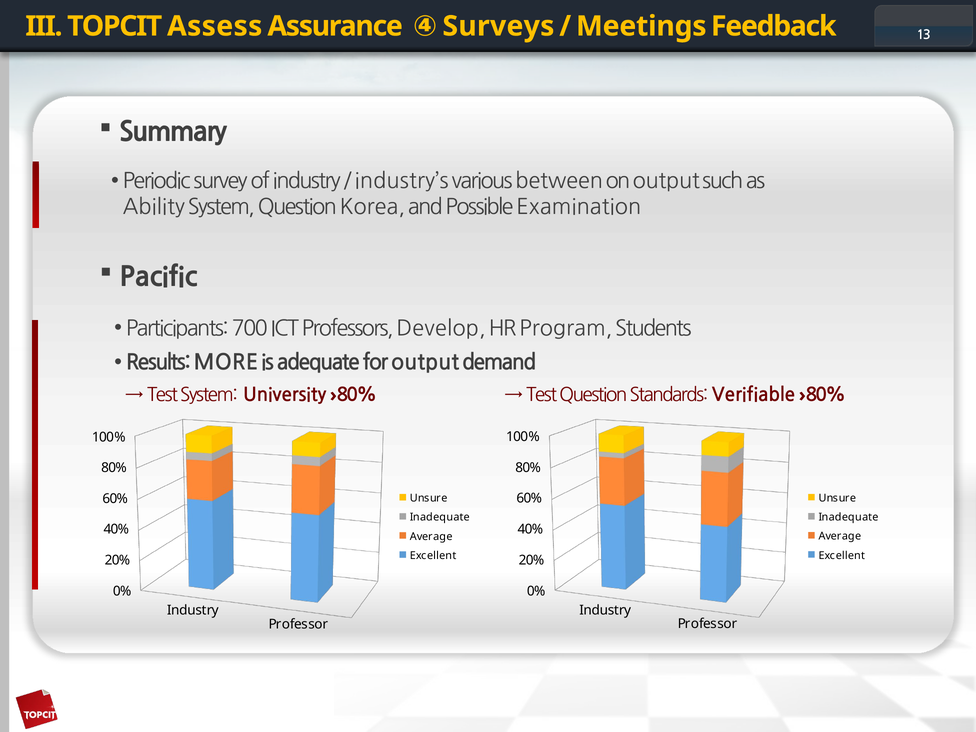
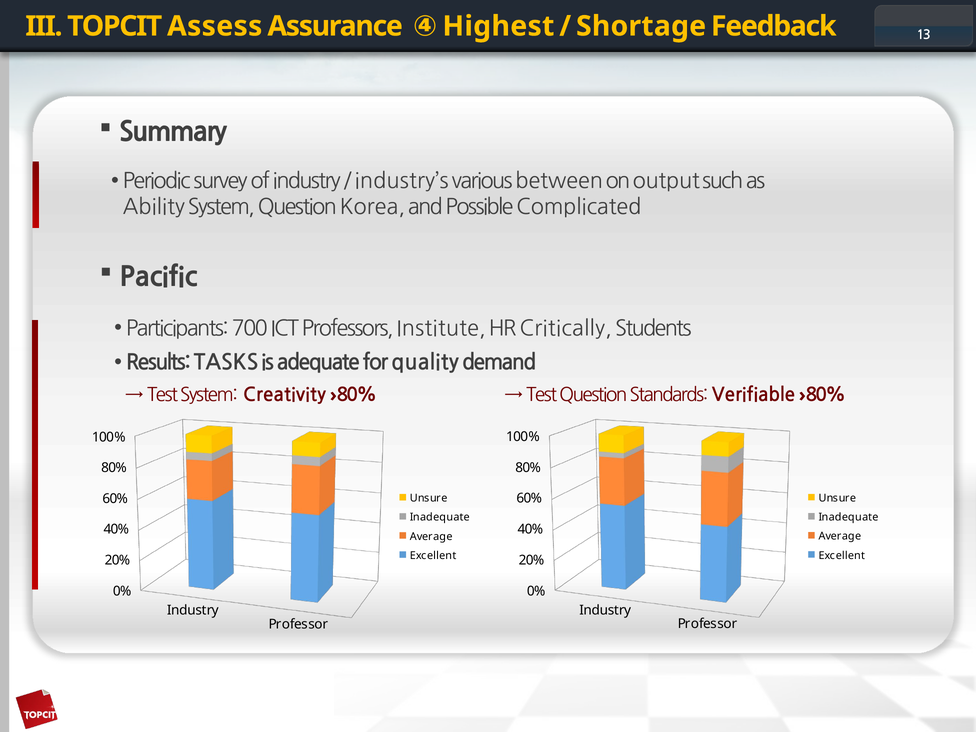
Surveys: Surveys -> Highest (498, 26)
Meetings: Meetings -> Shortage (641, 26)
Examination: Examination -> Complicated (579, 207)
Develop: Develop -> Institute (441, 329)
Program: Program -> Critically (566, 329)
MORE: MORE -> TASKS (226, 363)
for output: output -> quality (425, 363)
University: University -> Creativity (285, 395)
